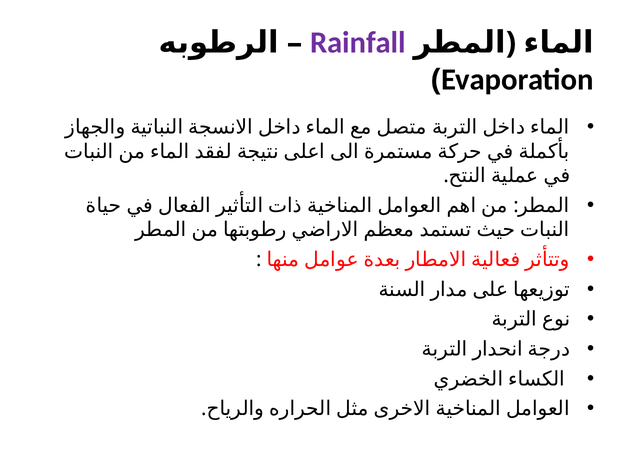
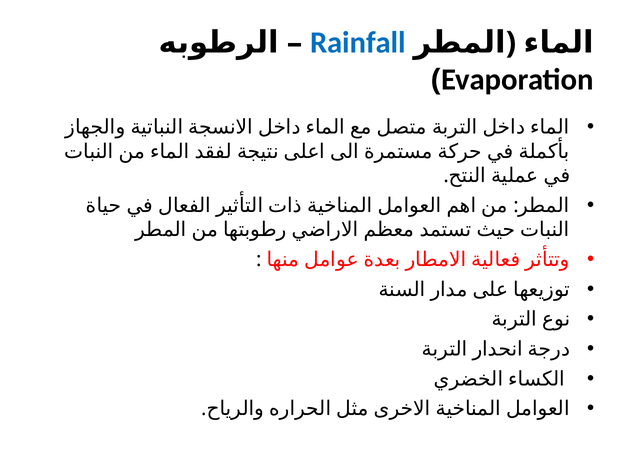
Rainfall colour: purple -> blue (358, 43)
